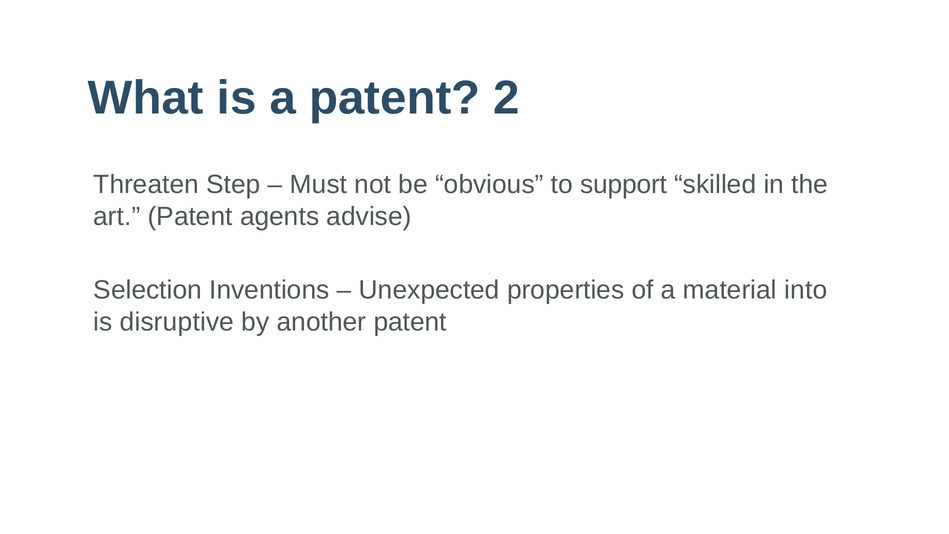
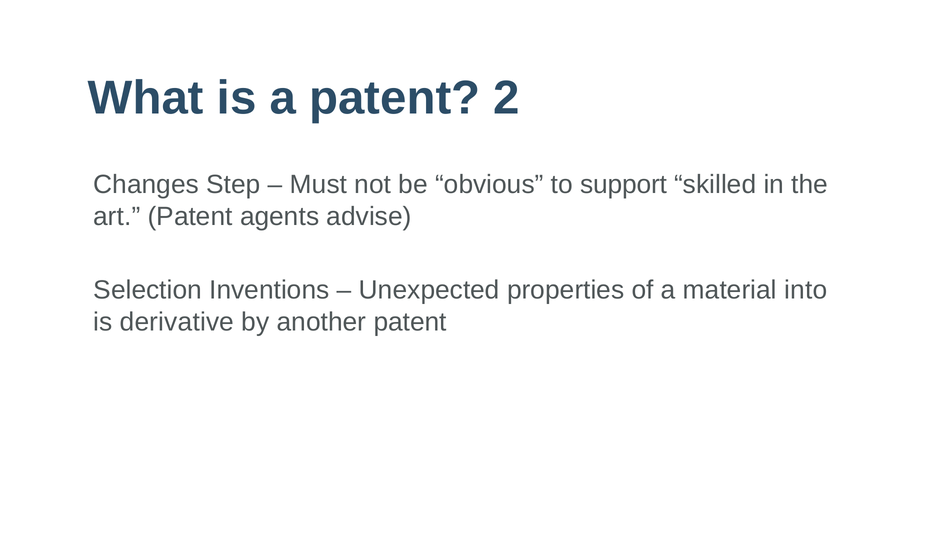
Threaten: Threaten -> Changes (146, 185)
disruptive: disruptive -> derivative (177, 322)
